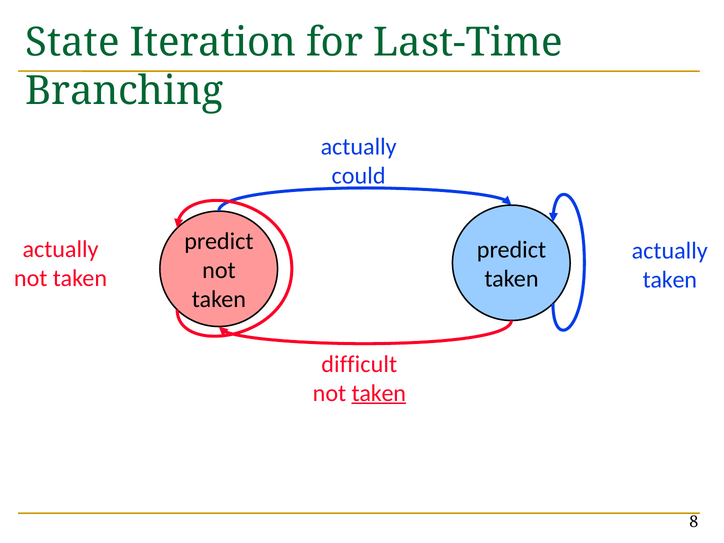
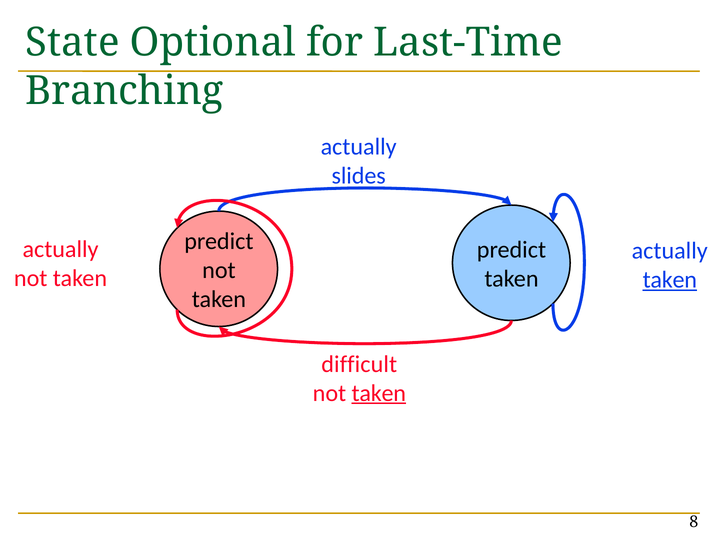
Iteration: Iteration -> Optional (213, 43)
could: could -> slides (359, 176)
taken underline: none -> present (670, 280)
